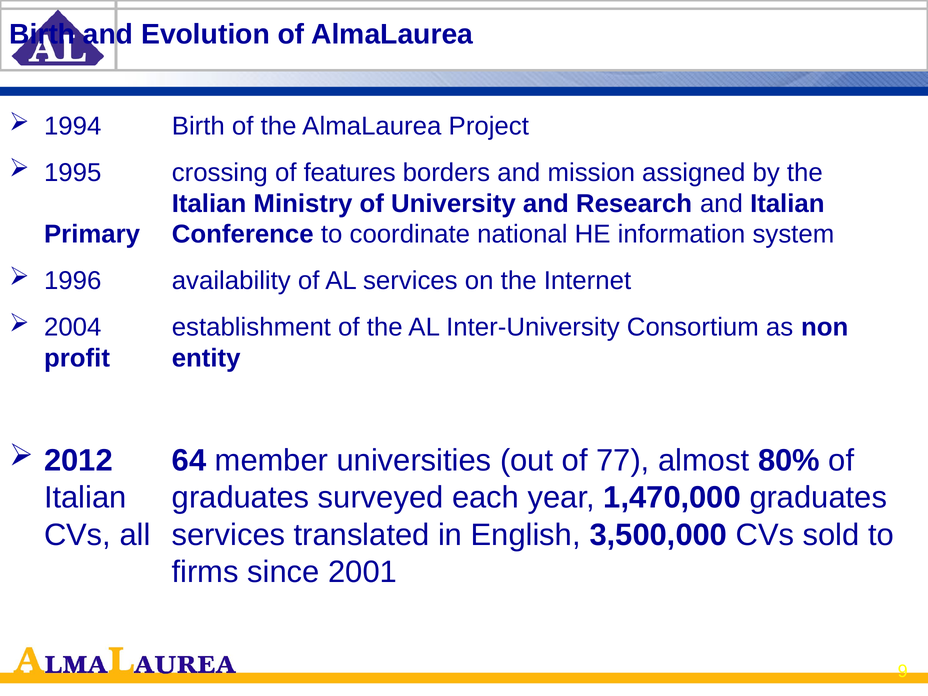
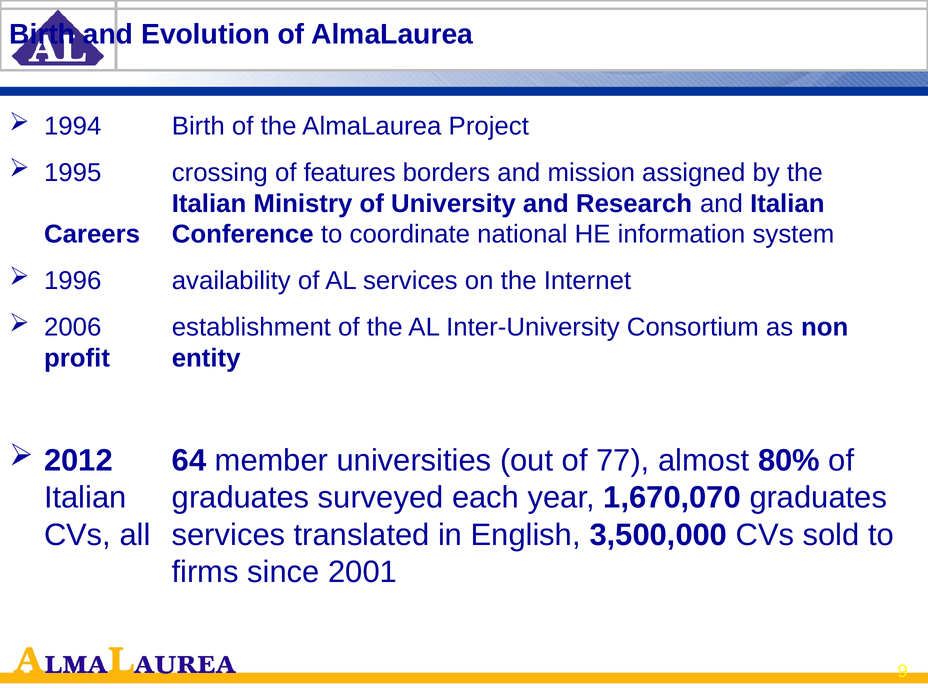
Primary: Primary -> Careers (92, 234)
2004: 2004 -> 2006 (73, 327)
1,470,000: 1,470,000 -> 1,670,070 (672, 498)
